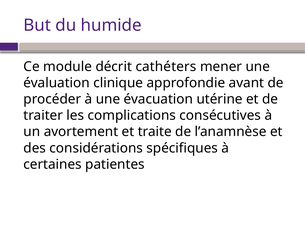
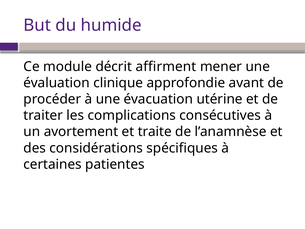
cathéters: cathéters -> affirment (166, 67)
